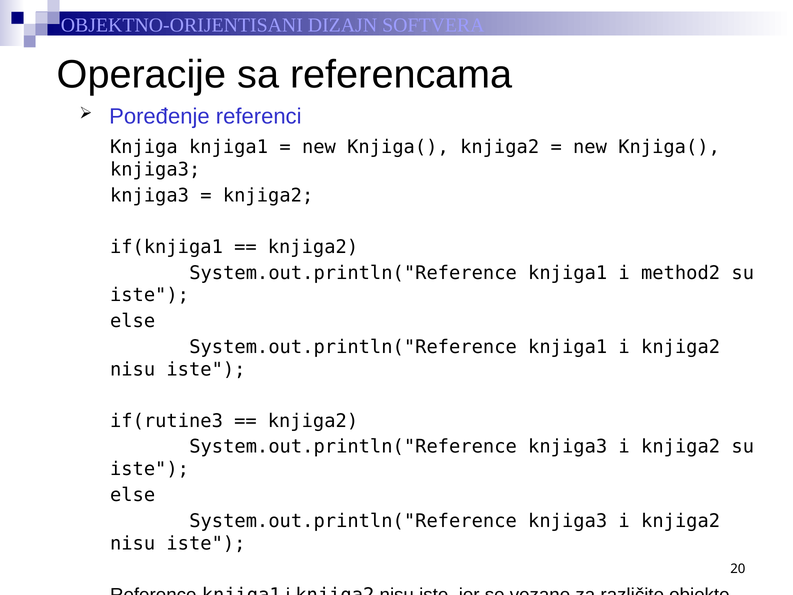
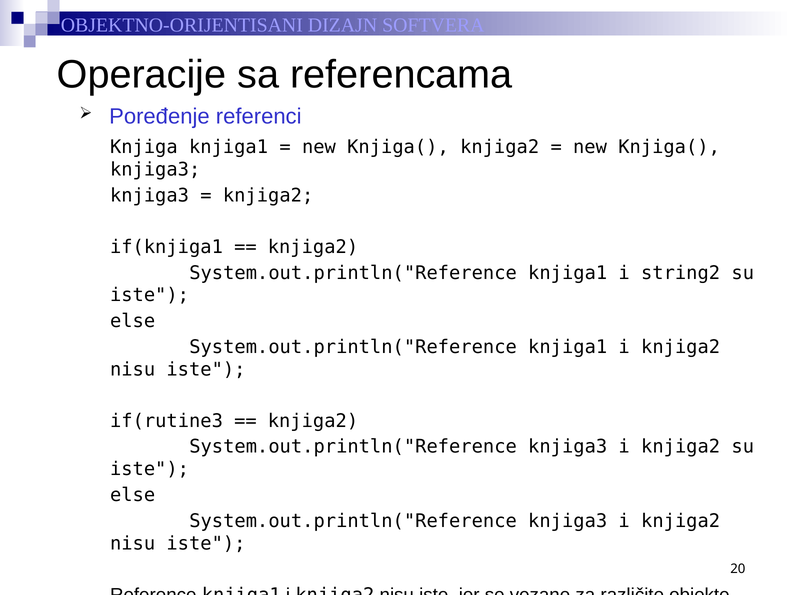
method2: method2 -> string2 (681, 273)
